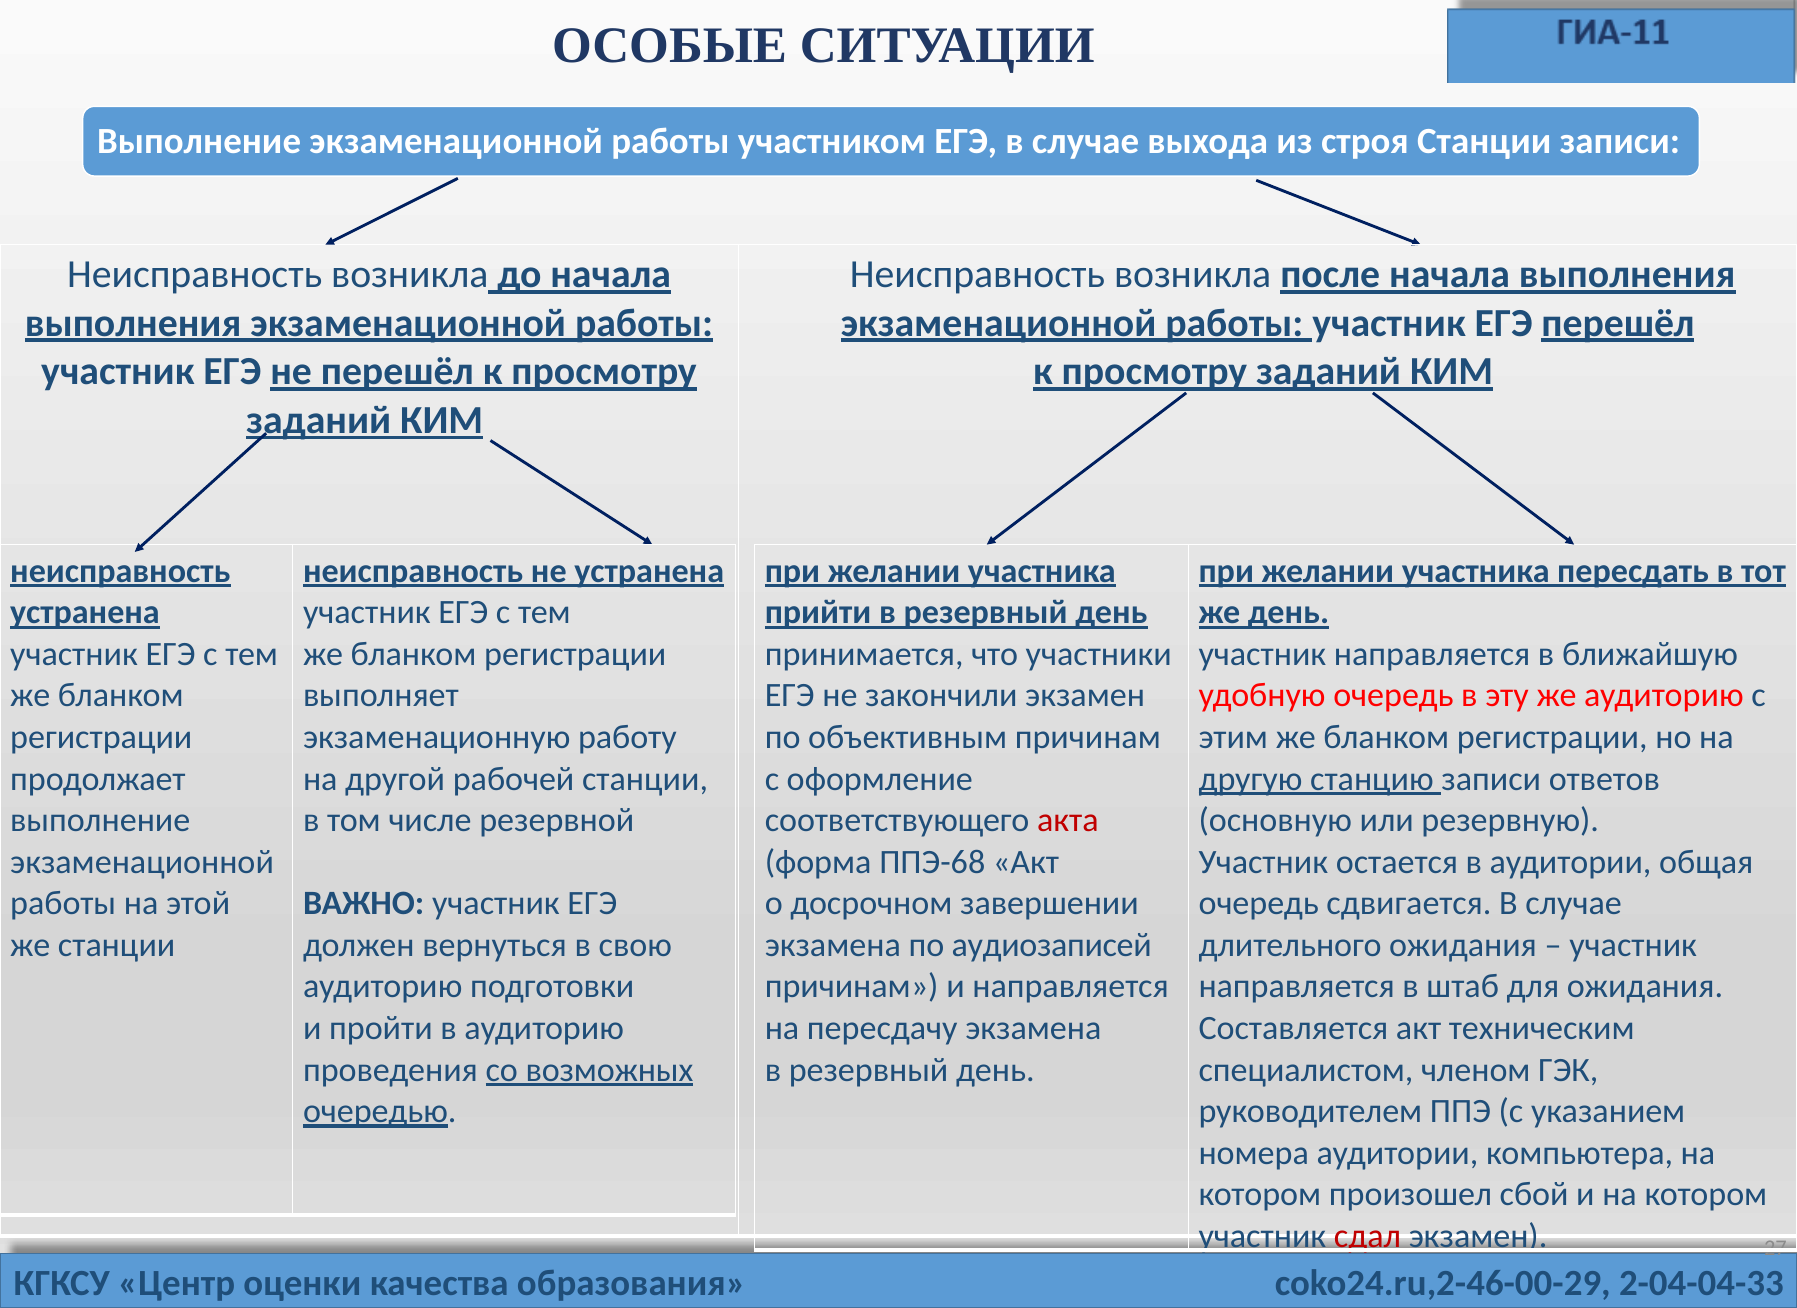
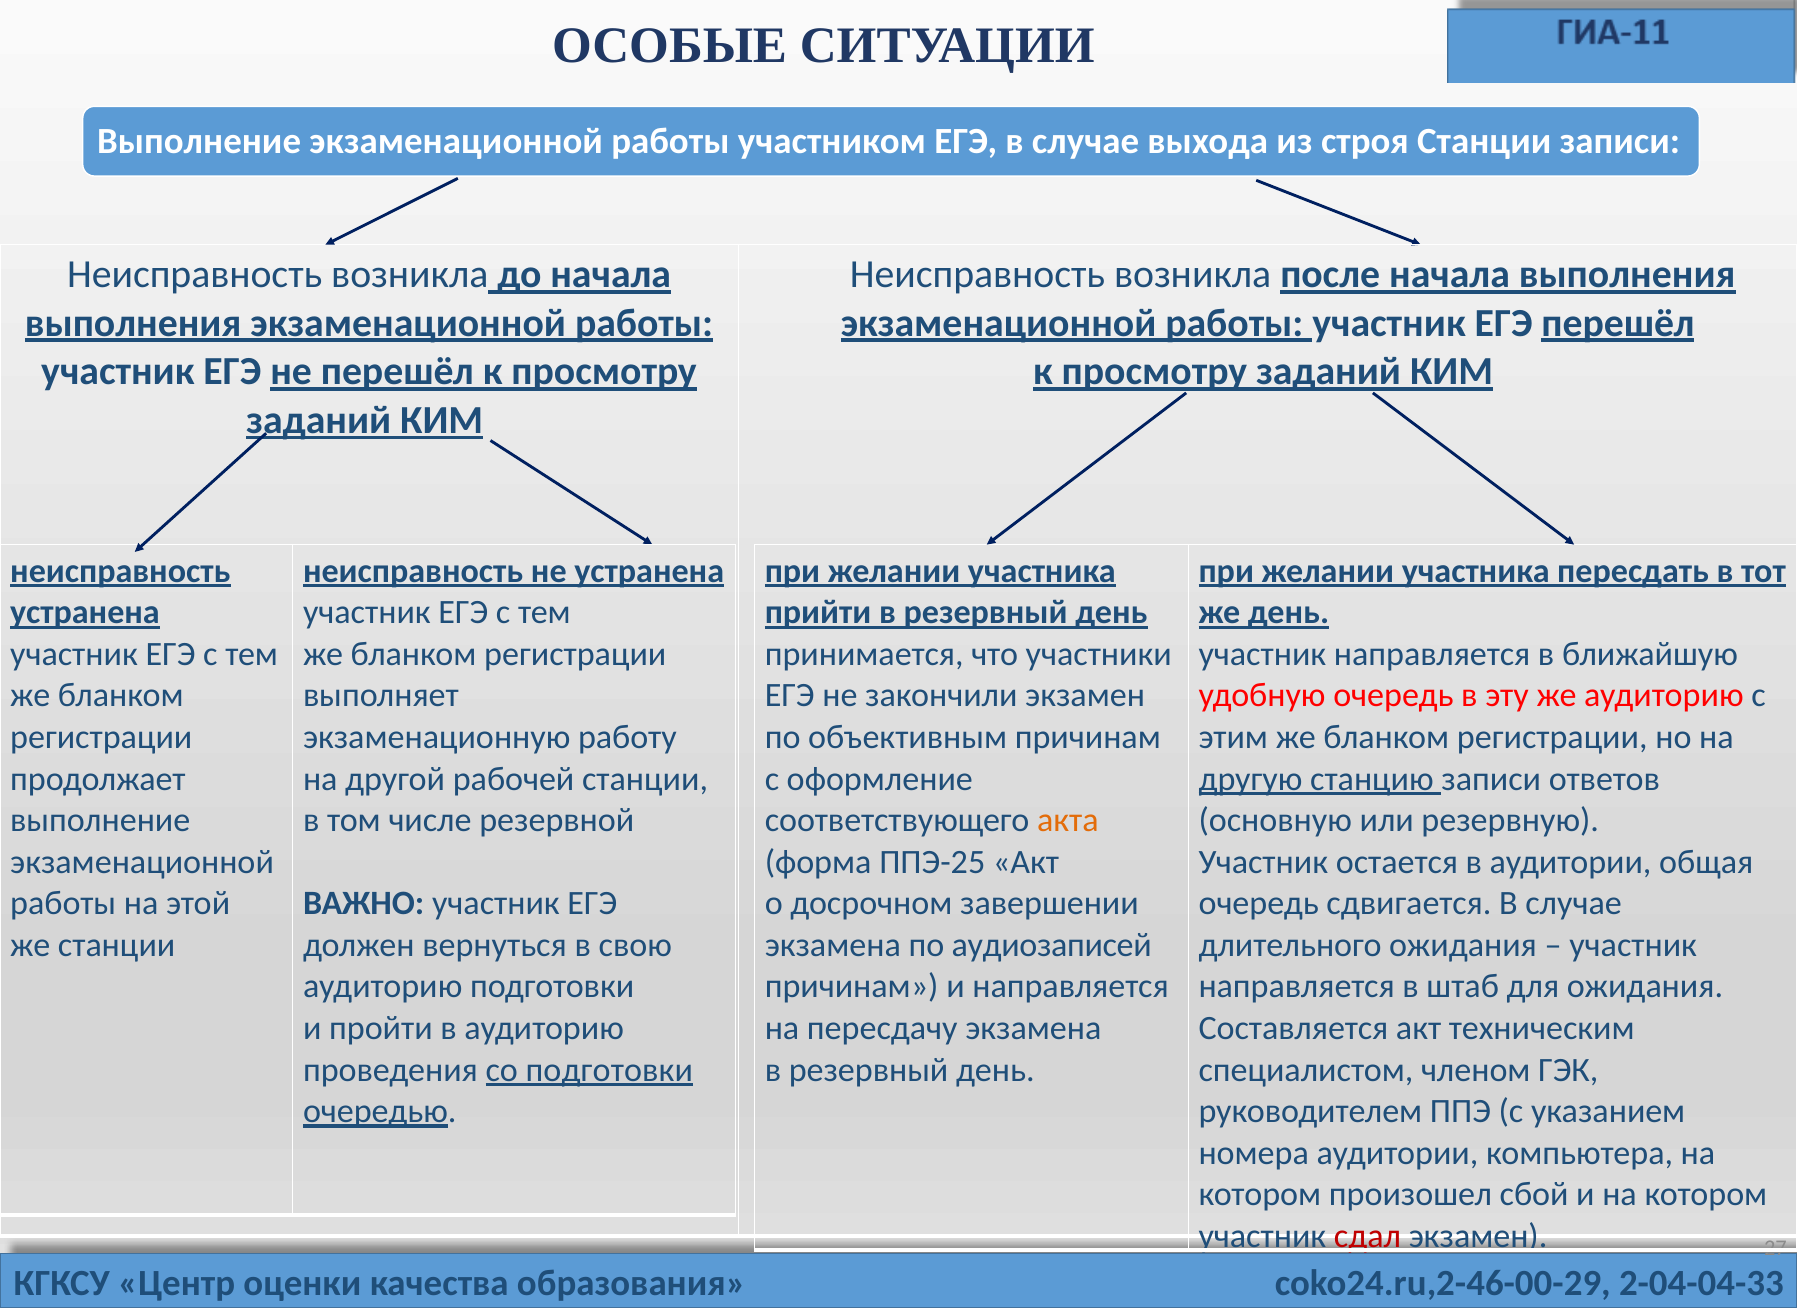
акта colour: red -> orange (1068, 821)
ППЭ-68: ППЭ-68 -> ППЭ-25 (932, 862)
со возможных: возможных -> подготовки (609, 1070)
